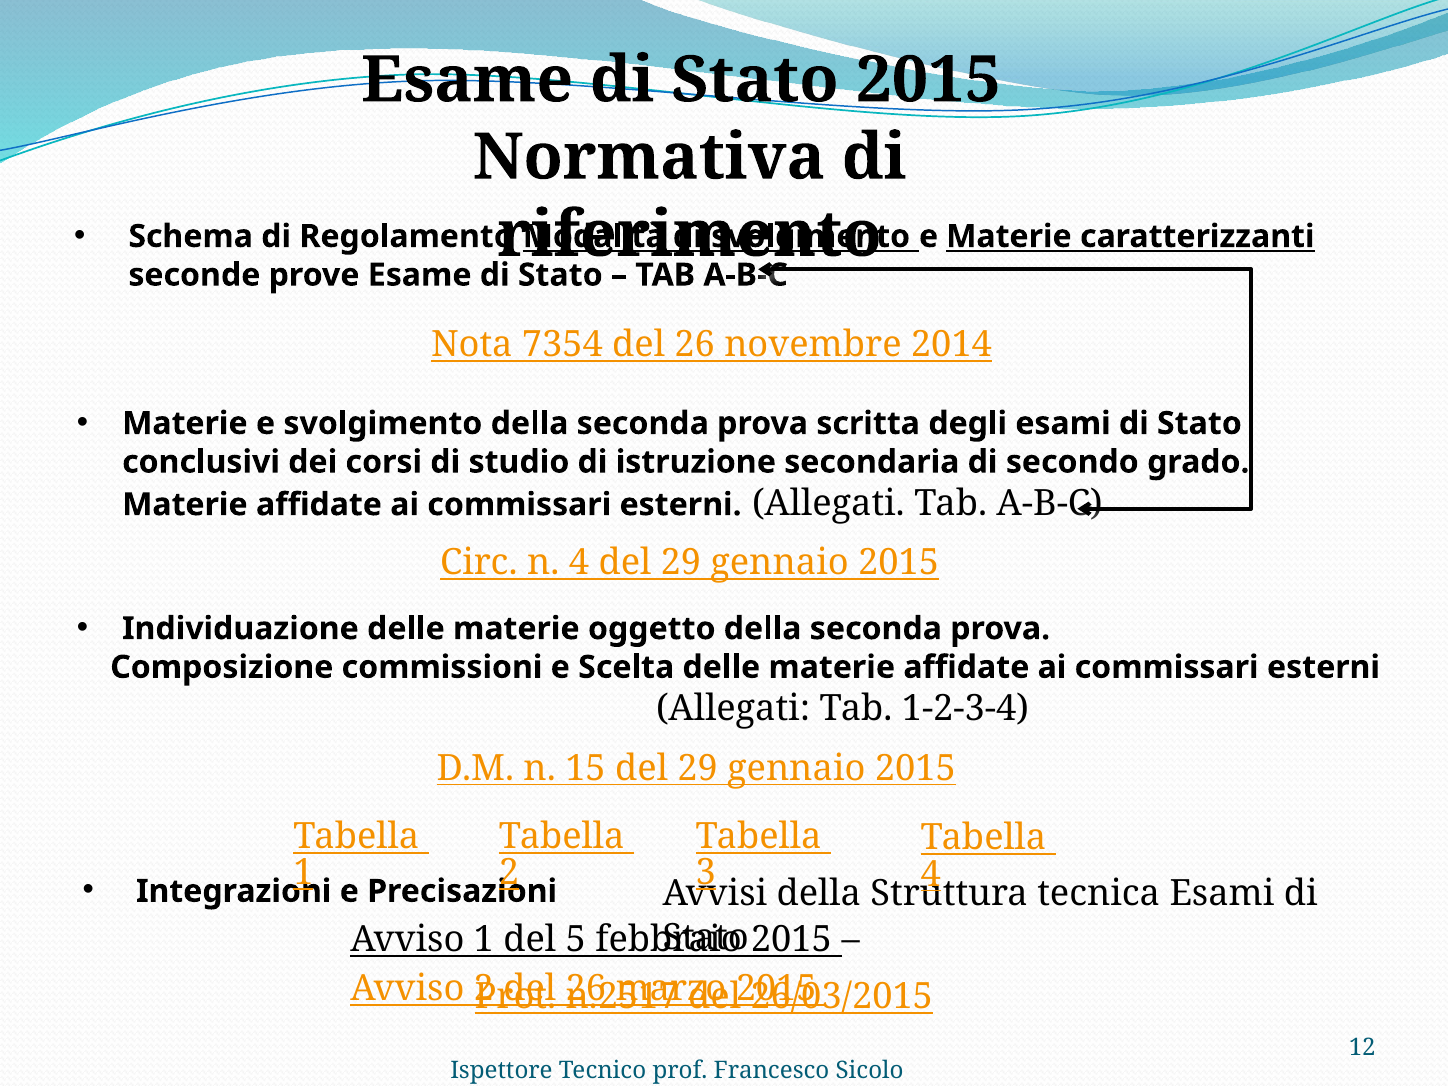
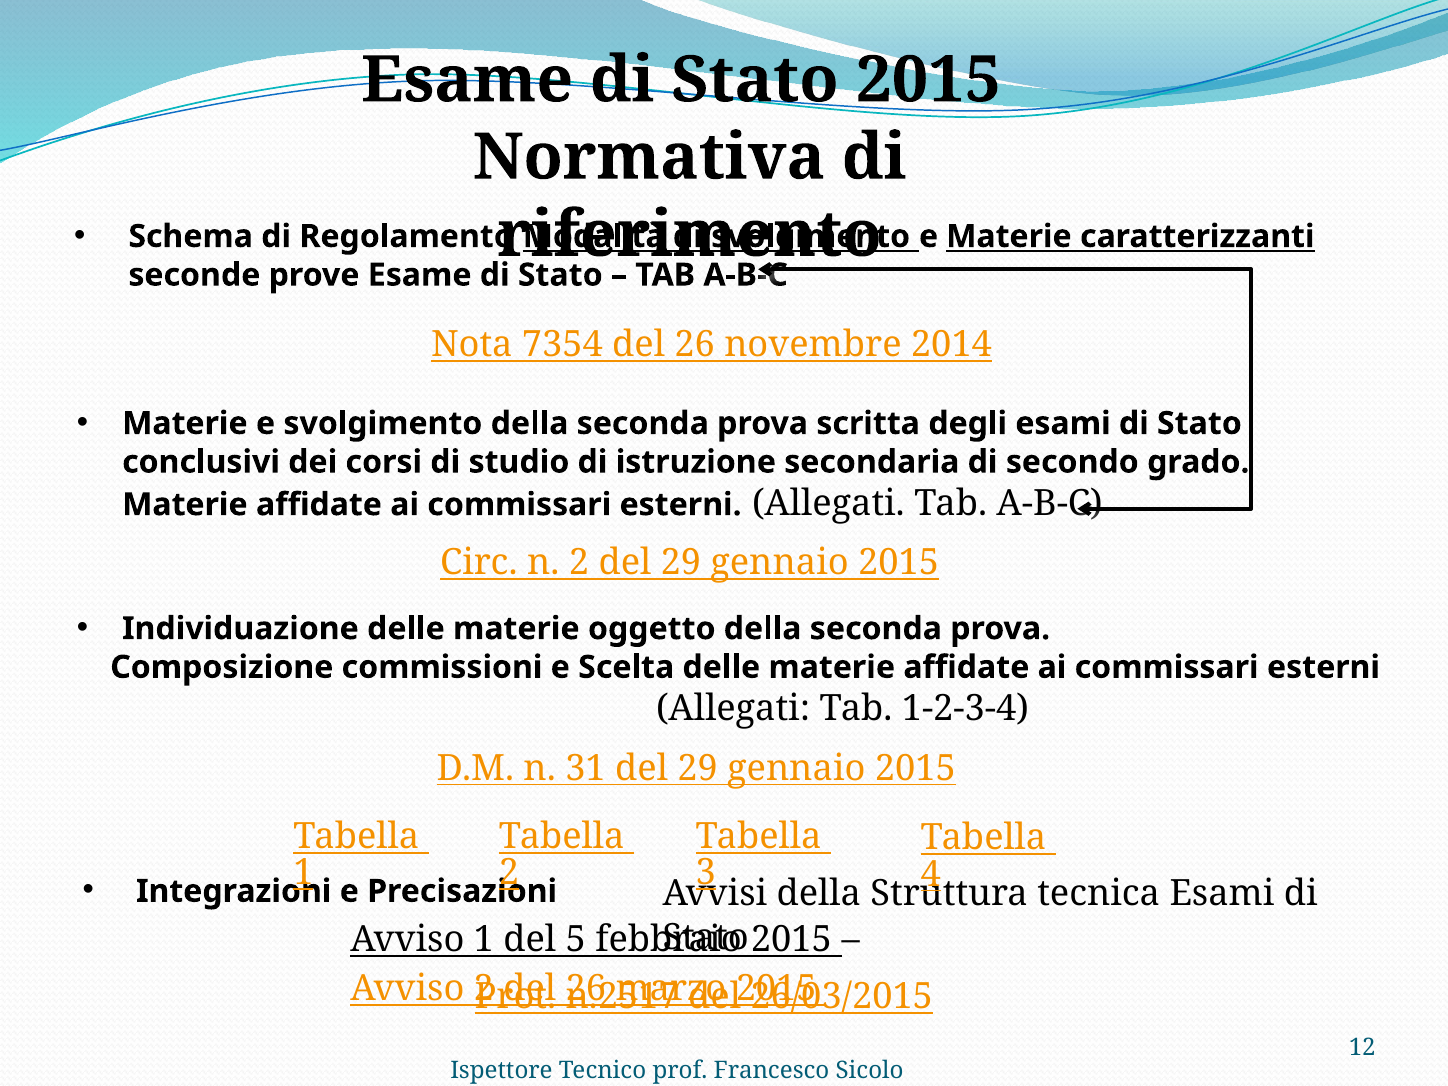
n 4: 4 -> 2 (579, 563)
15: 15 -> 31 (586, 768)
